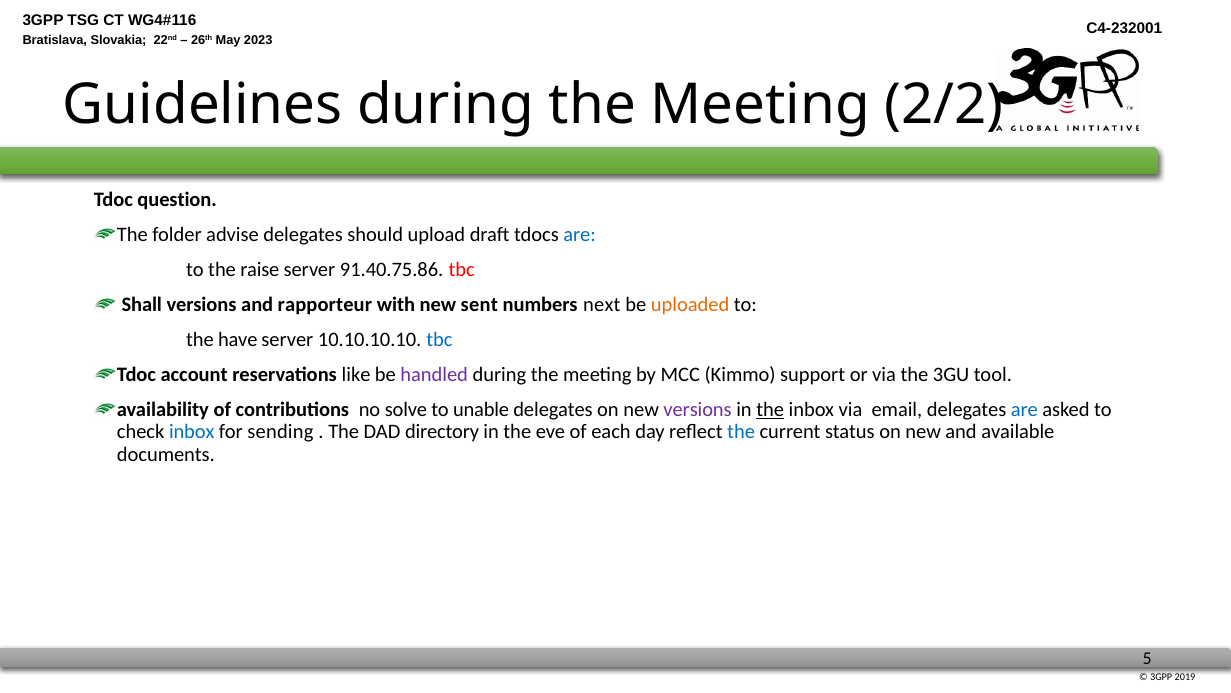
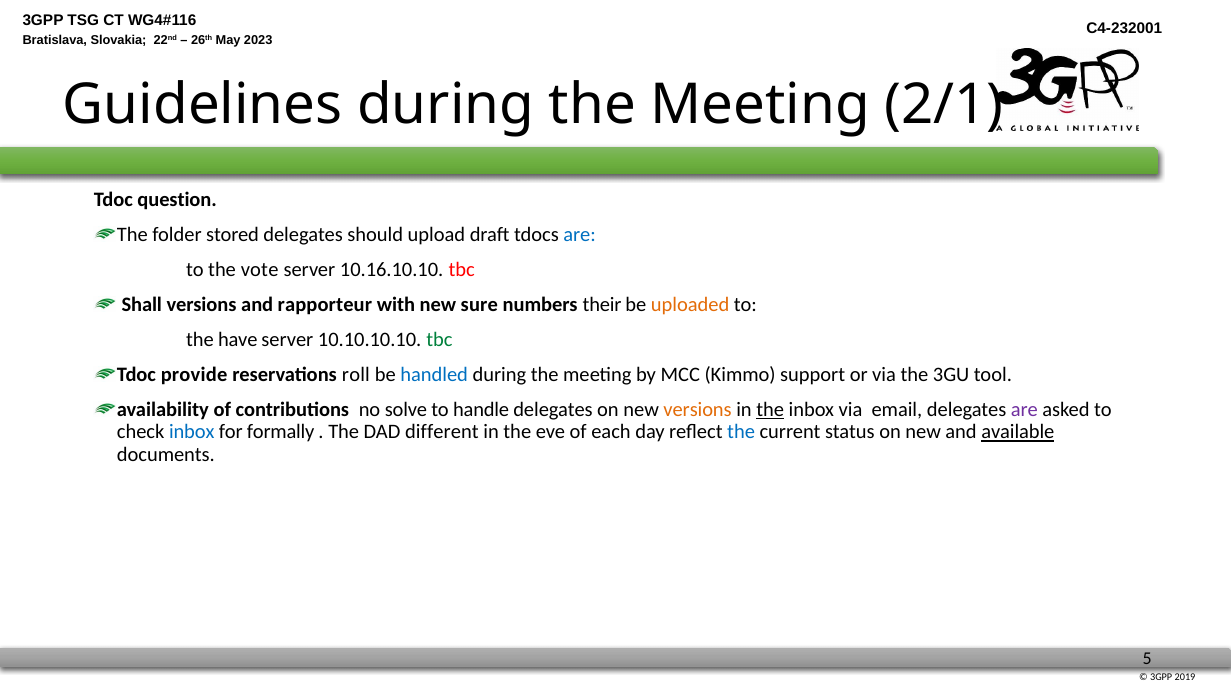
2/2: 2/2 -> 2/1 (944, 105)
advise: advise -> stored (233, 235)
raise: raise -> vote (260, 270)
91.40.75.86: 91.40.75.86 -> 10.16.10.10 (392, 270)
sent: sent -> sure (479, 305)
next: next -> their (602, 305)
tbc colour: blue -> green (439, 340)
account: account -> provide (194, 375)
like: like -> roll (356, 375)
handled colour: purple -> blue (434, 375)
unable: unable -> handle (481, 410)
versions colour: purple -> orange (698, 410)
are colour: blue -> purple (1024, 410)
sending: sending -> formally (281, 432)
directory: directory -> different (442, 432)
available underline: none -> present (1018, 432)
